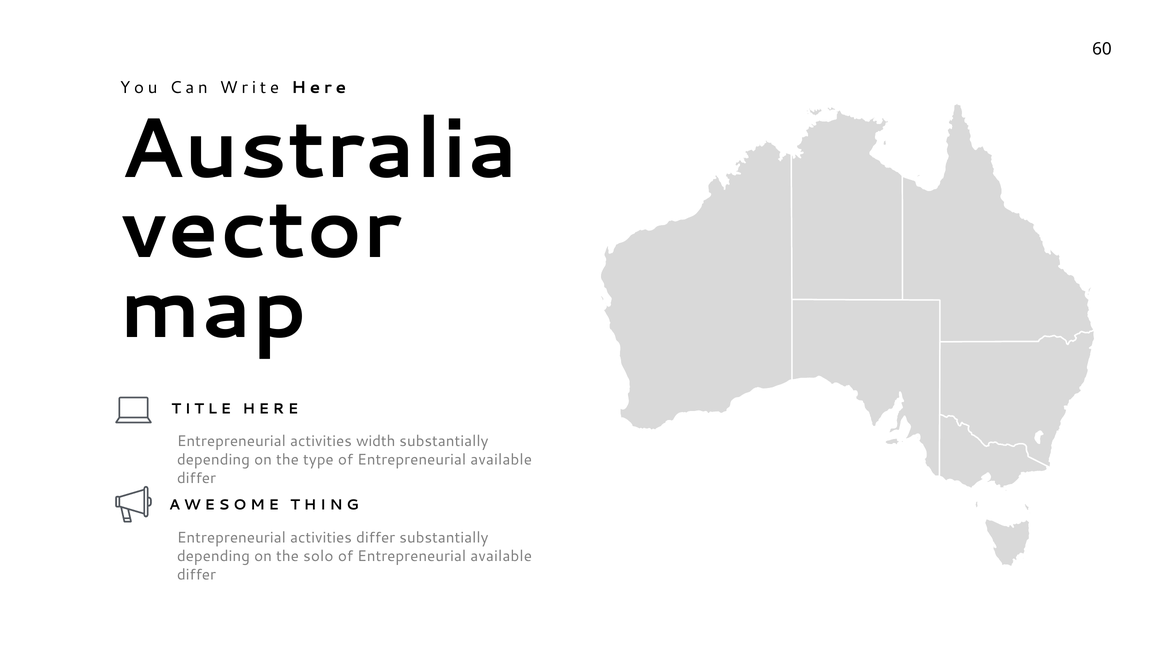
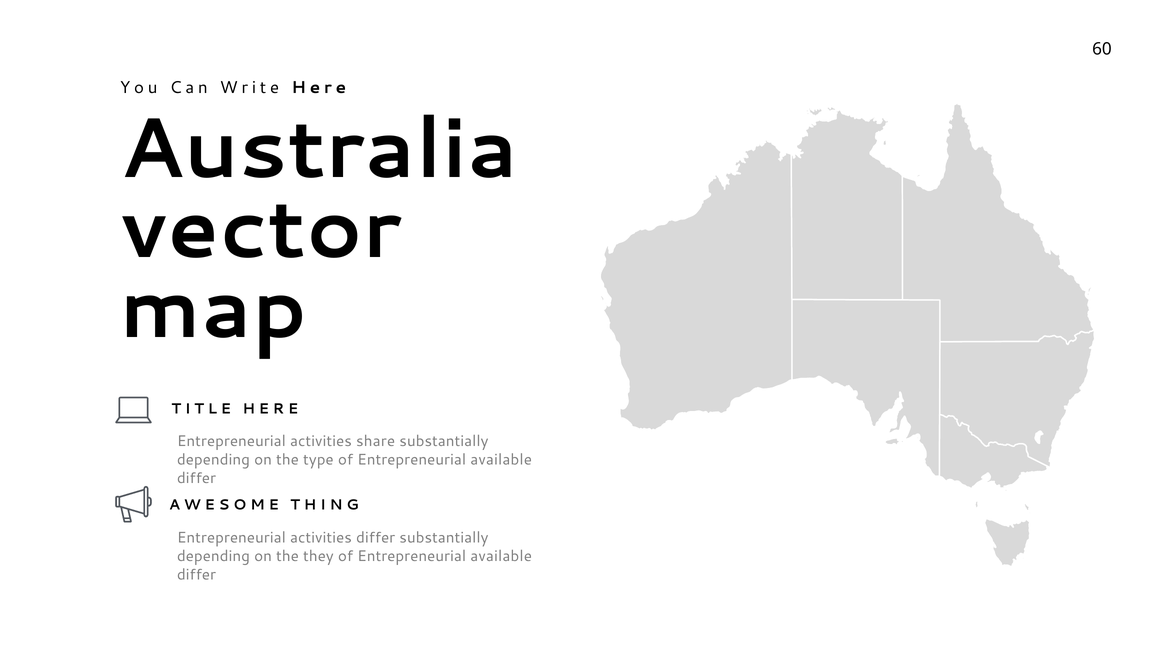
width: width -> share (376, 441)
solo: solo -> they (318, 556)
